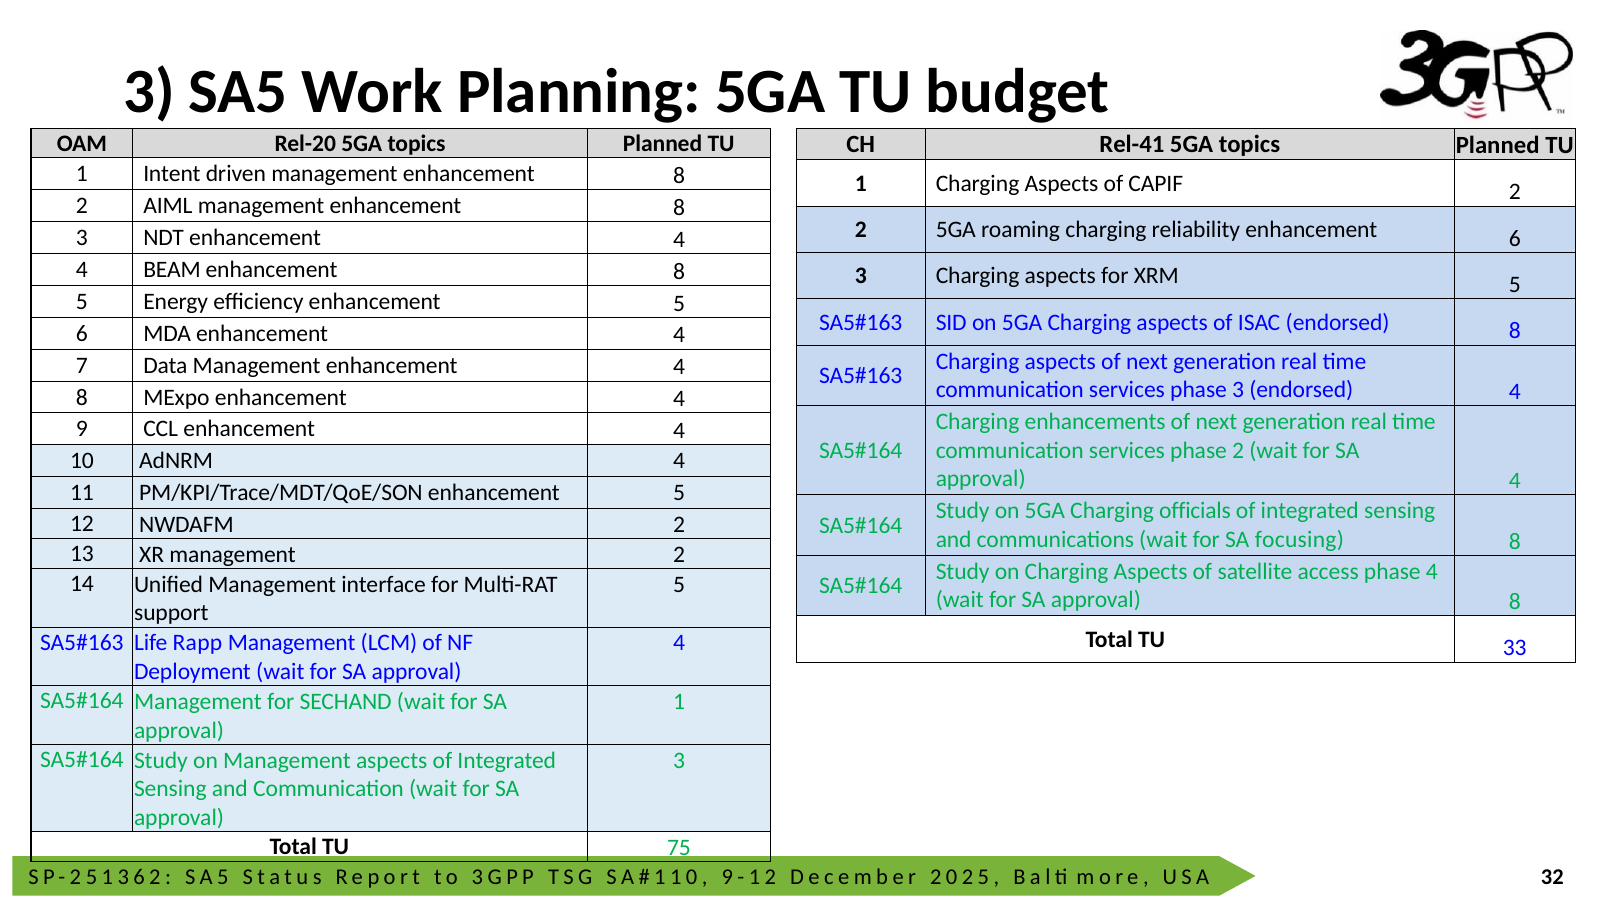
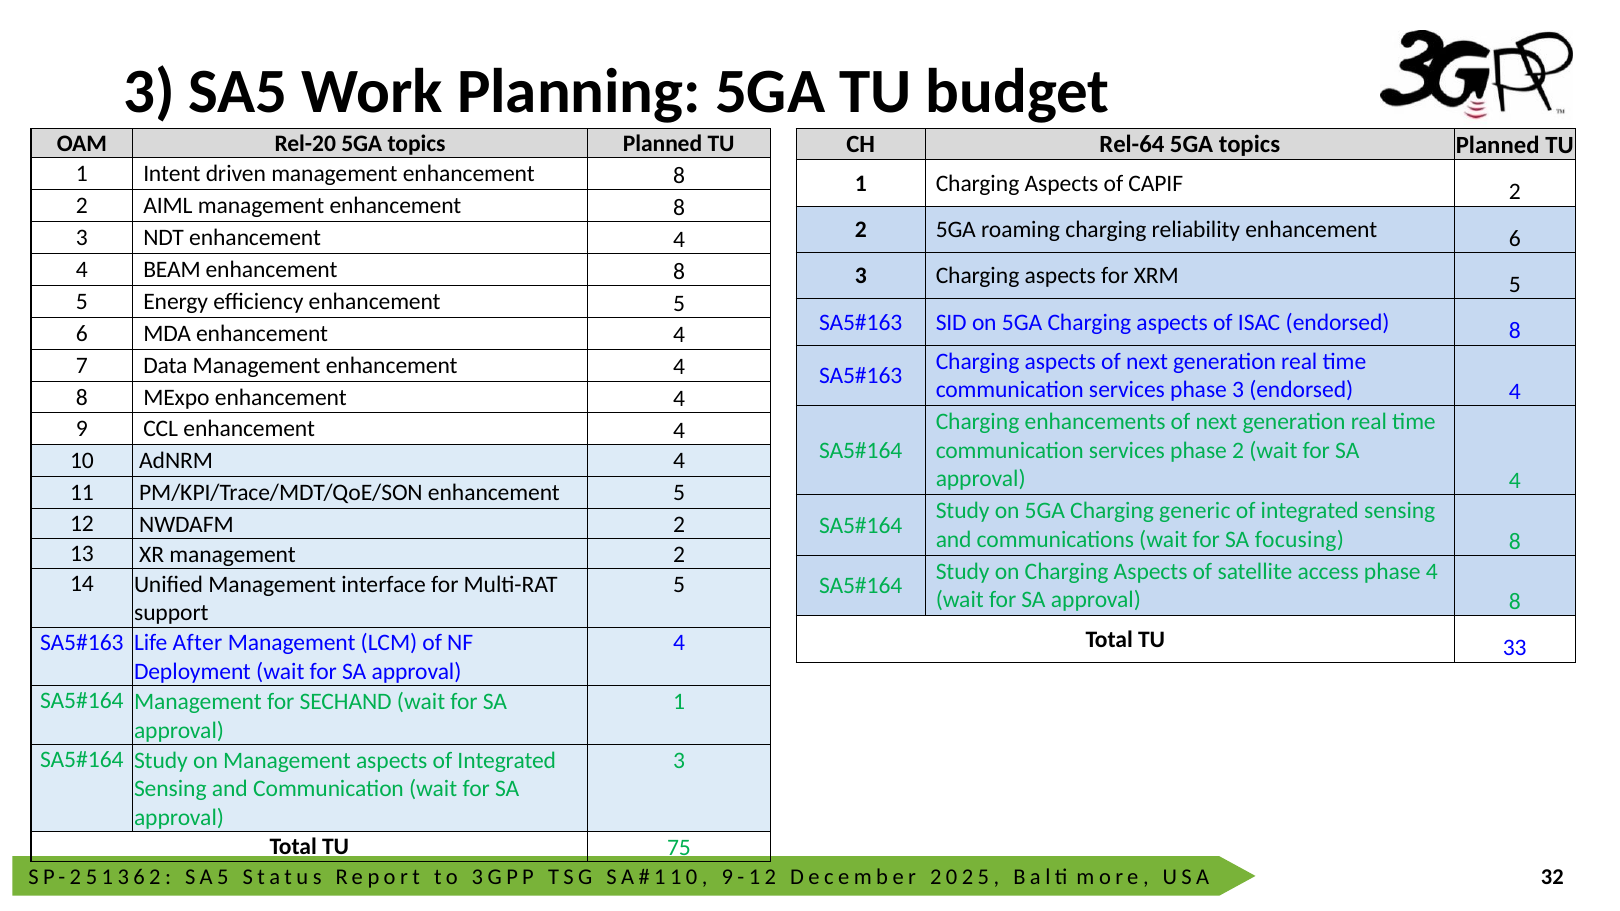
Rel-41: Rel-41 -> Rel-64 (1132, 145)
officials: officials -> generic (1195, 511)
Rapp: Rapp -> After (198, 643)
